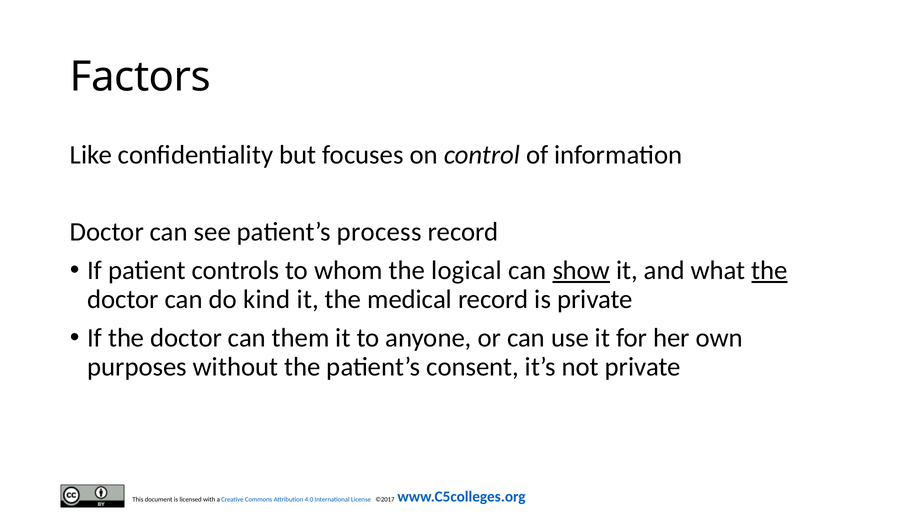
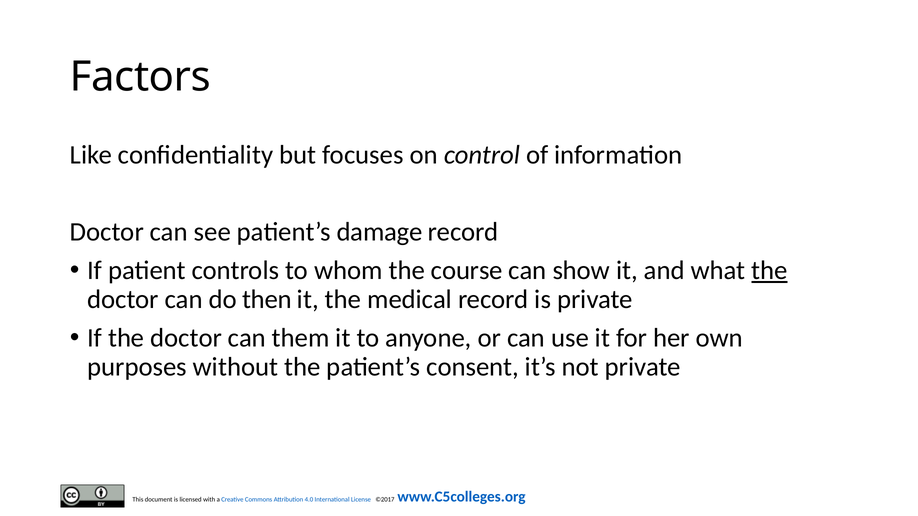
process: process -> damage (380, 232)
logical: logical -> course (467, 271)
show underline: present -> none (581, 271)
kind: kind -> then (267, 300)
